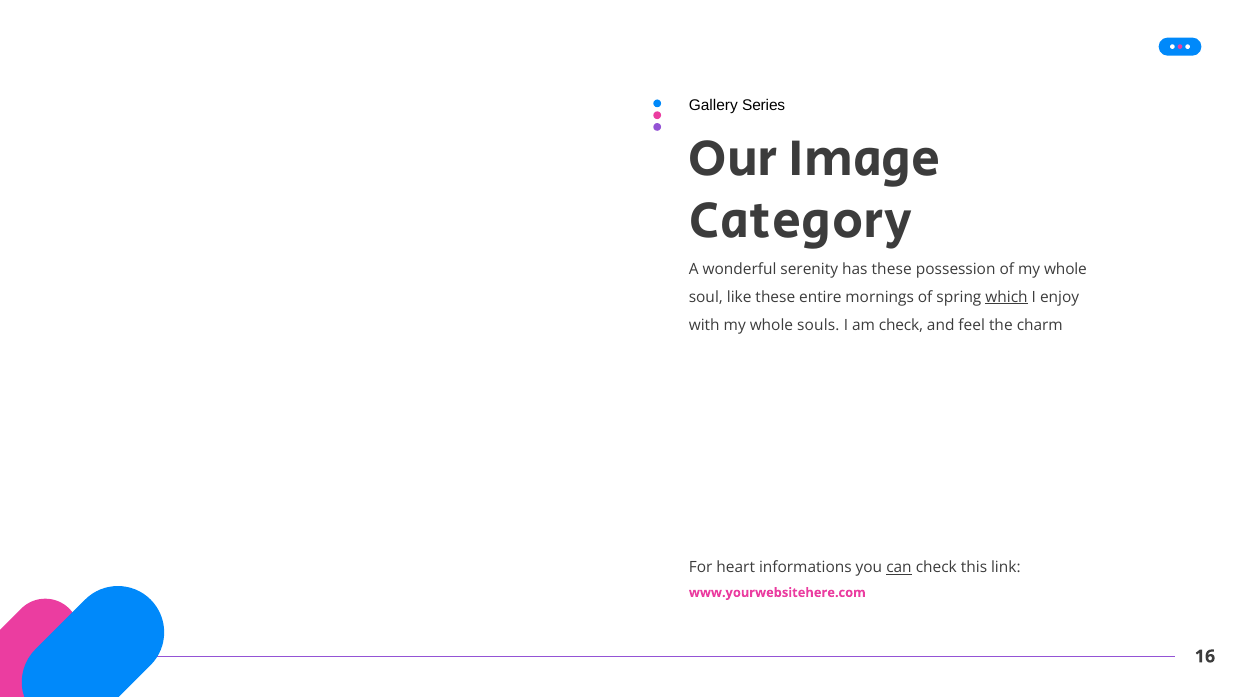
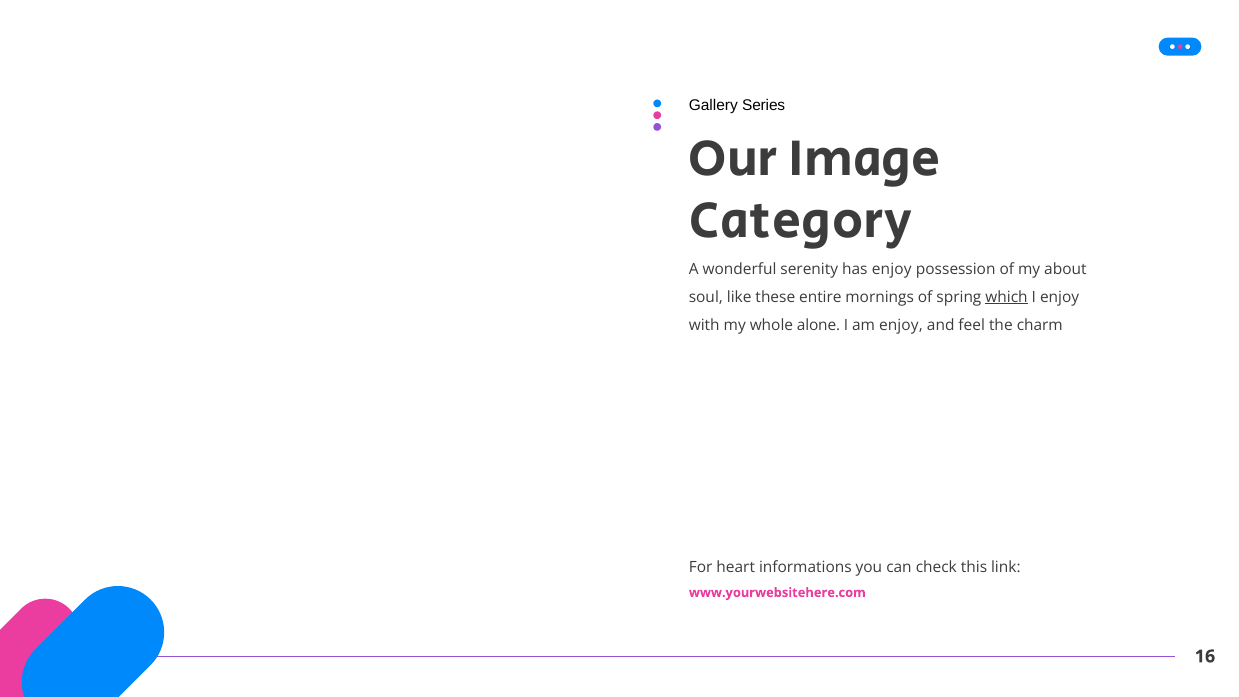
has these: these -> enjoy (892, 269)
of my whole: whole -> about (1065, 269)
souls: souls -> alone (819, 325)
am check: check -> enjoy (901, 325)
can underline: present -> none (899, 568)
